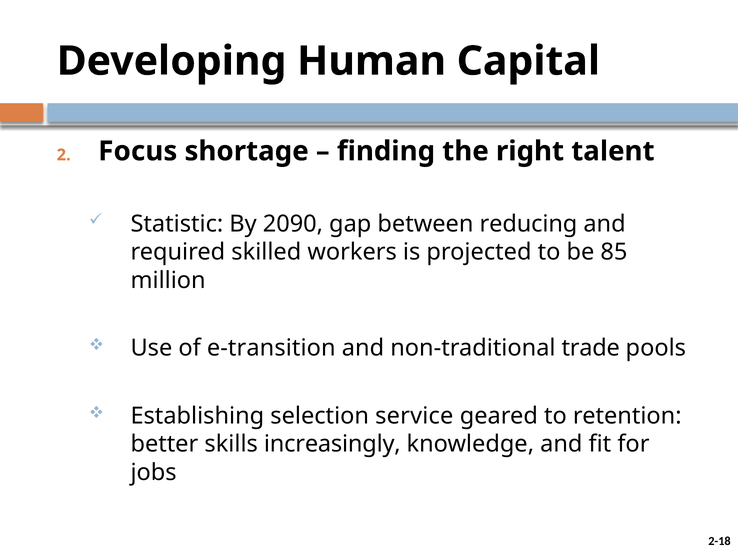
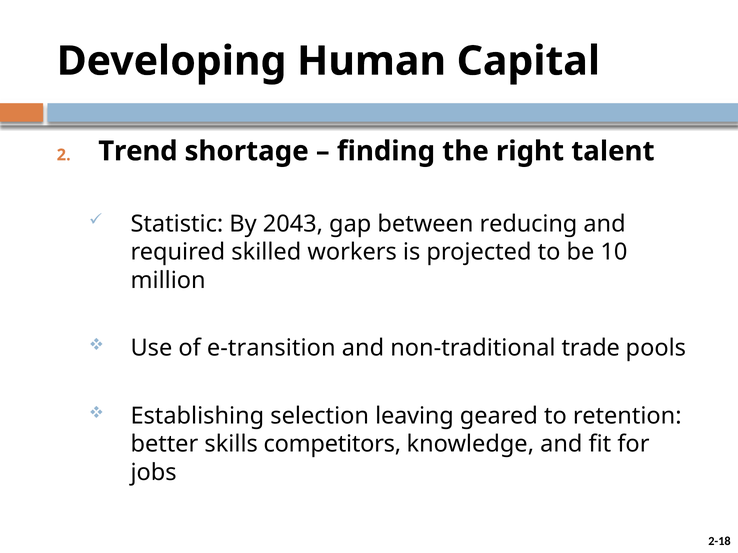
Focus: Focus -> Trend (138, 151)
2090: 2090 -> 2043 (293, 224)
85: 85 -> 10 (614, 252)
service: service -> leaving (415, 416)
increasingly: increasingly -> competitors (332, 445)
